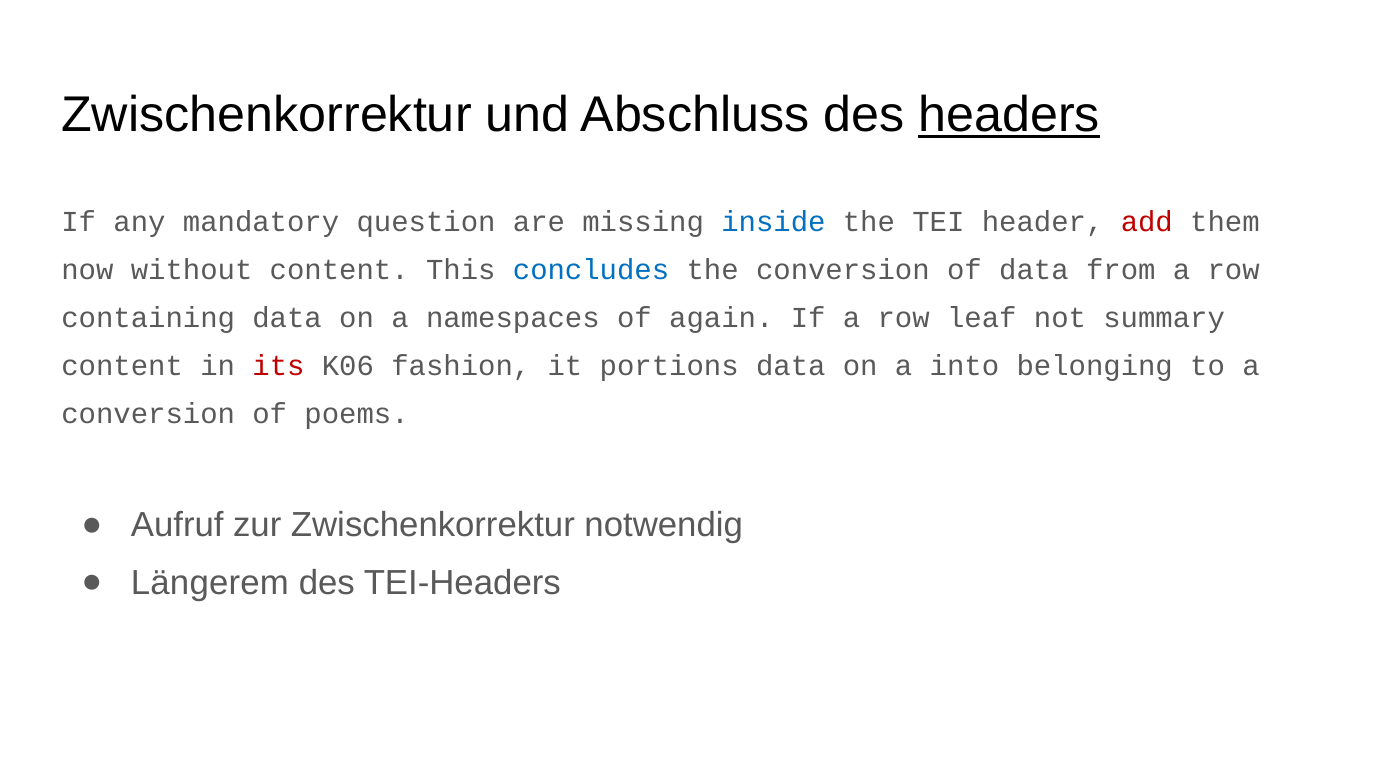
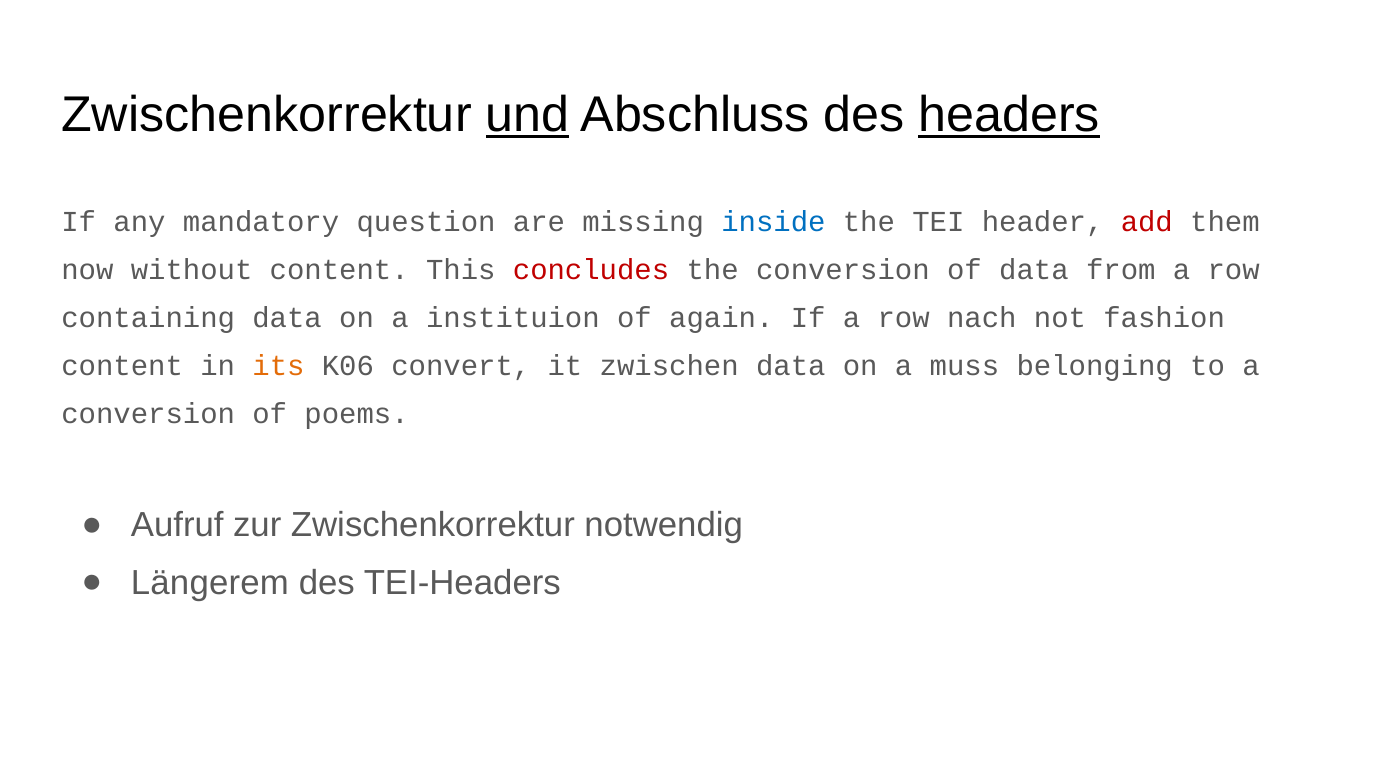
und underline: none -> present (527, 115)
concludes colour: blue -> red (591, 270)
namespaces: namespaces -> instituion (513, 318)
leaf: leaf -> nach (982, 318)
summary: summary -> fashion (1164, 318)
its colour: red -> orange (278, 366)
fashion: fashion -> convert (461, 366)
portions: portions -> zwischen (669, 366)
into: into -> muss (964, 366)
